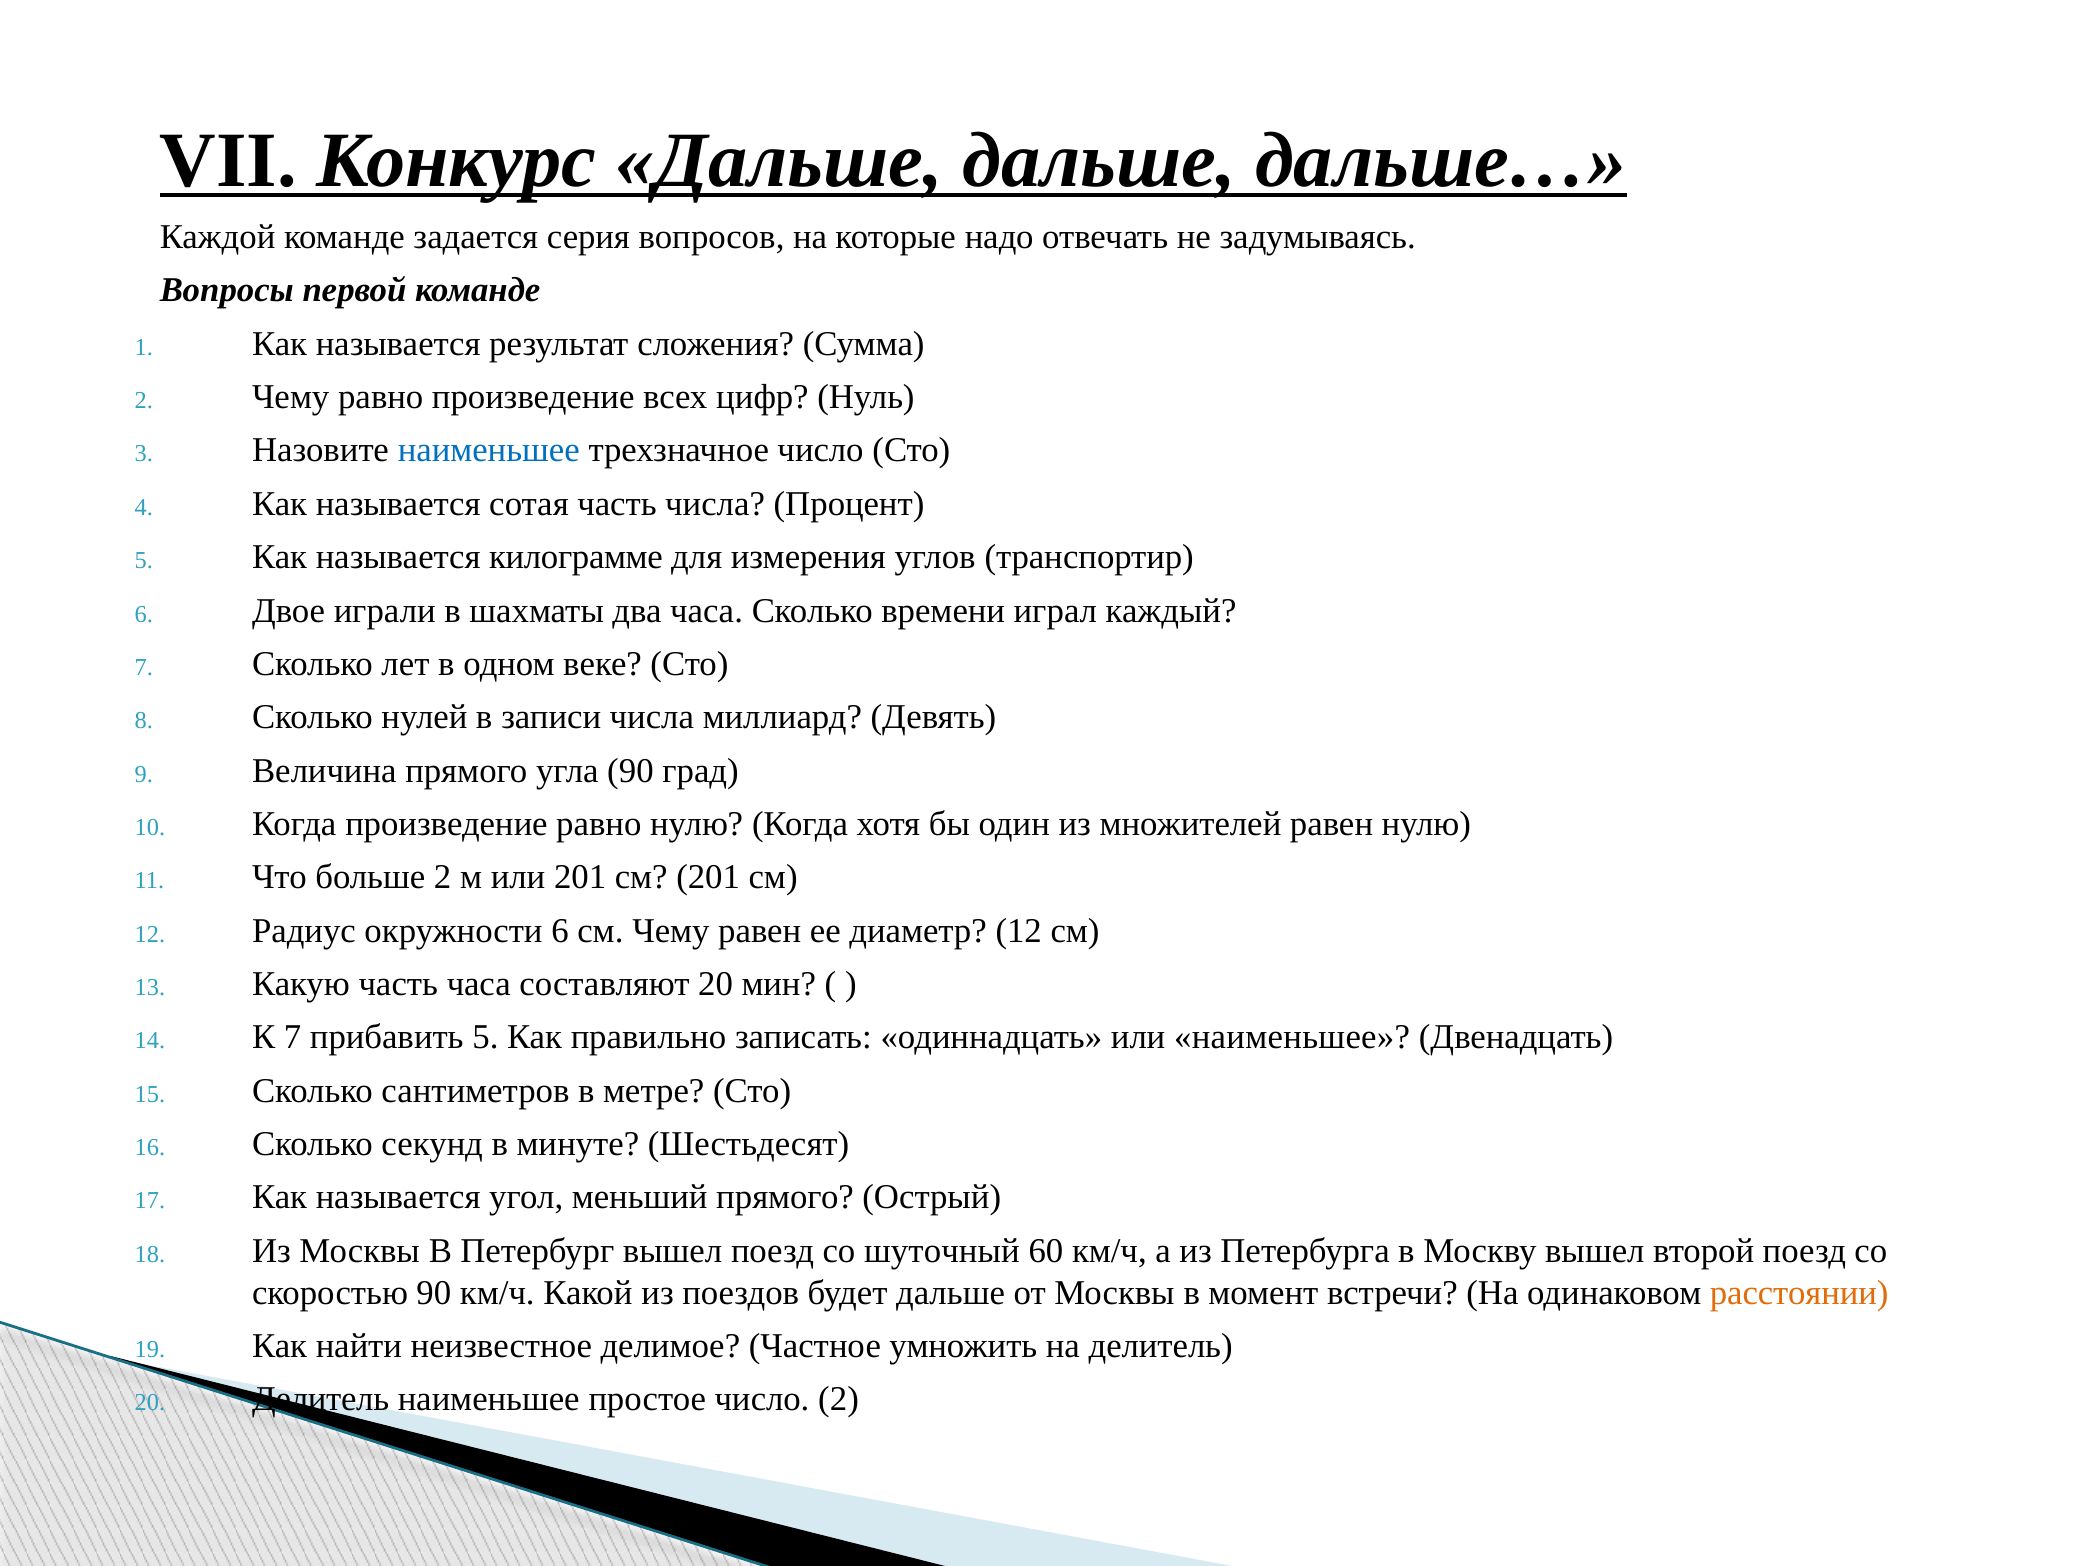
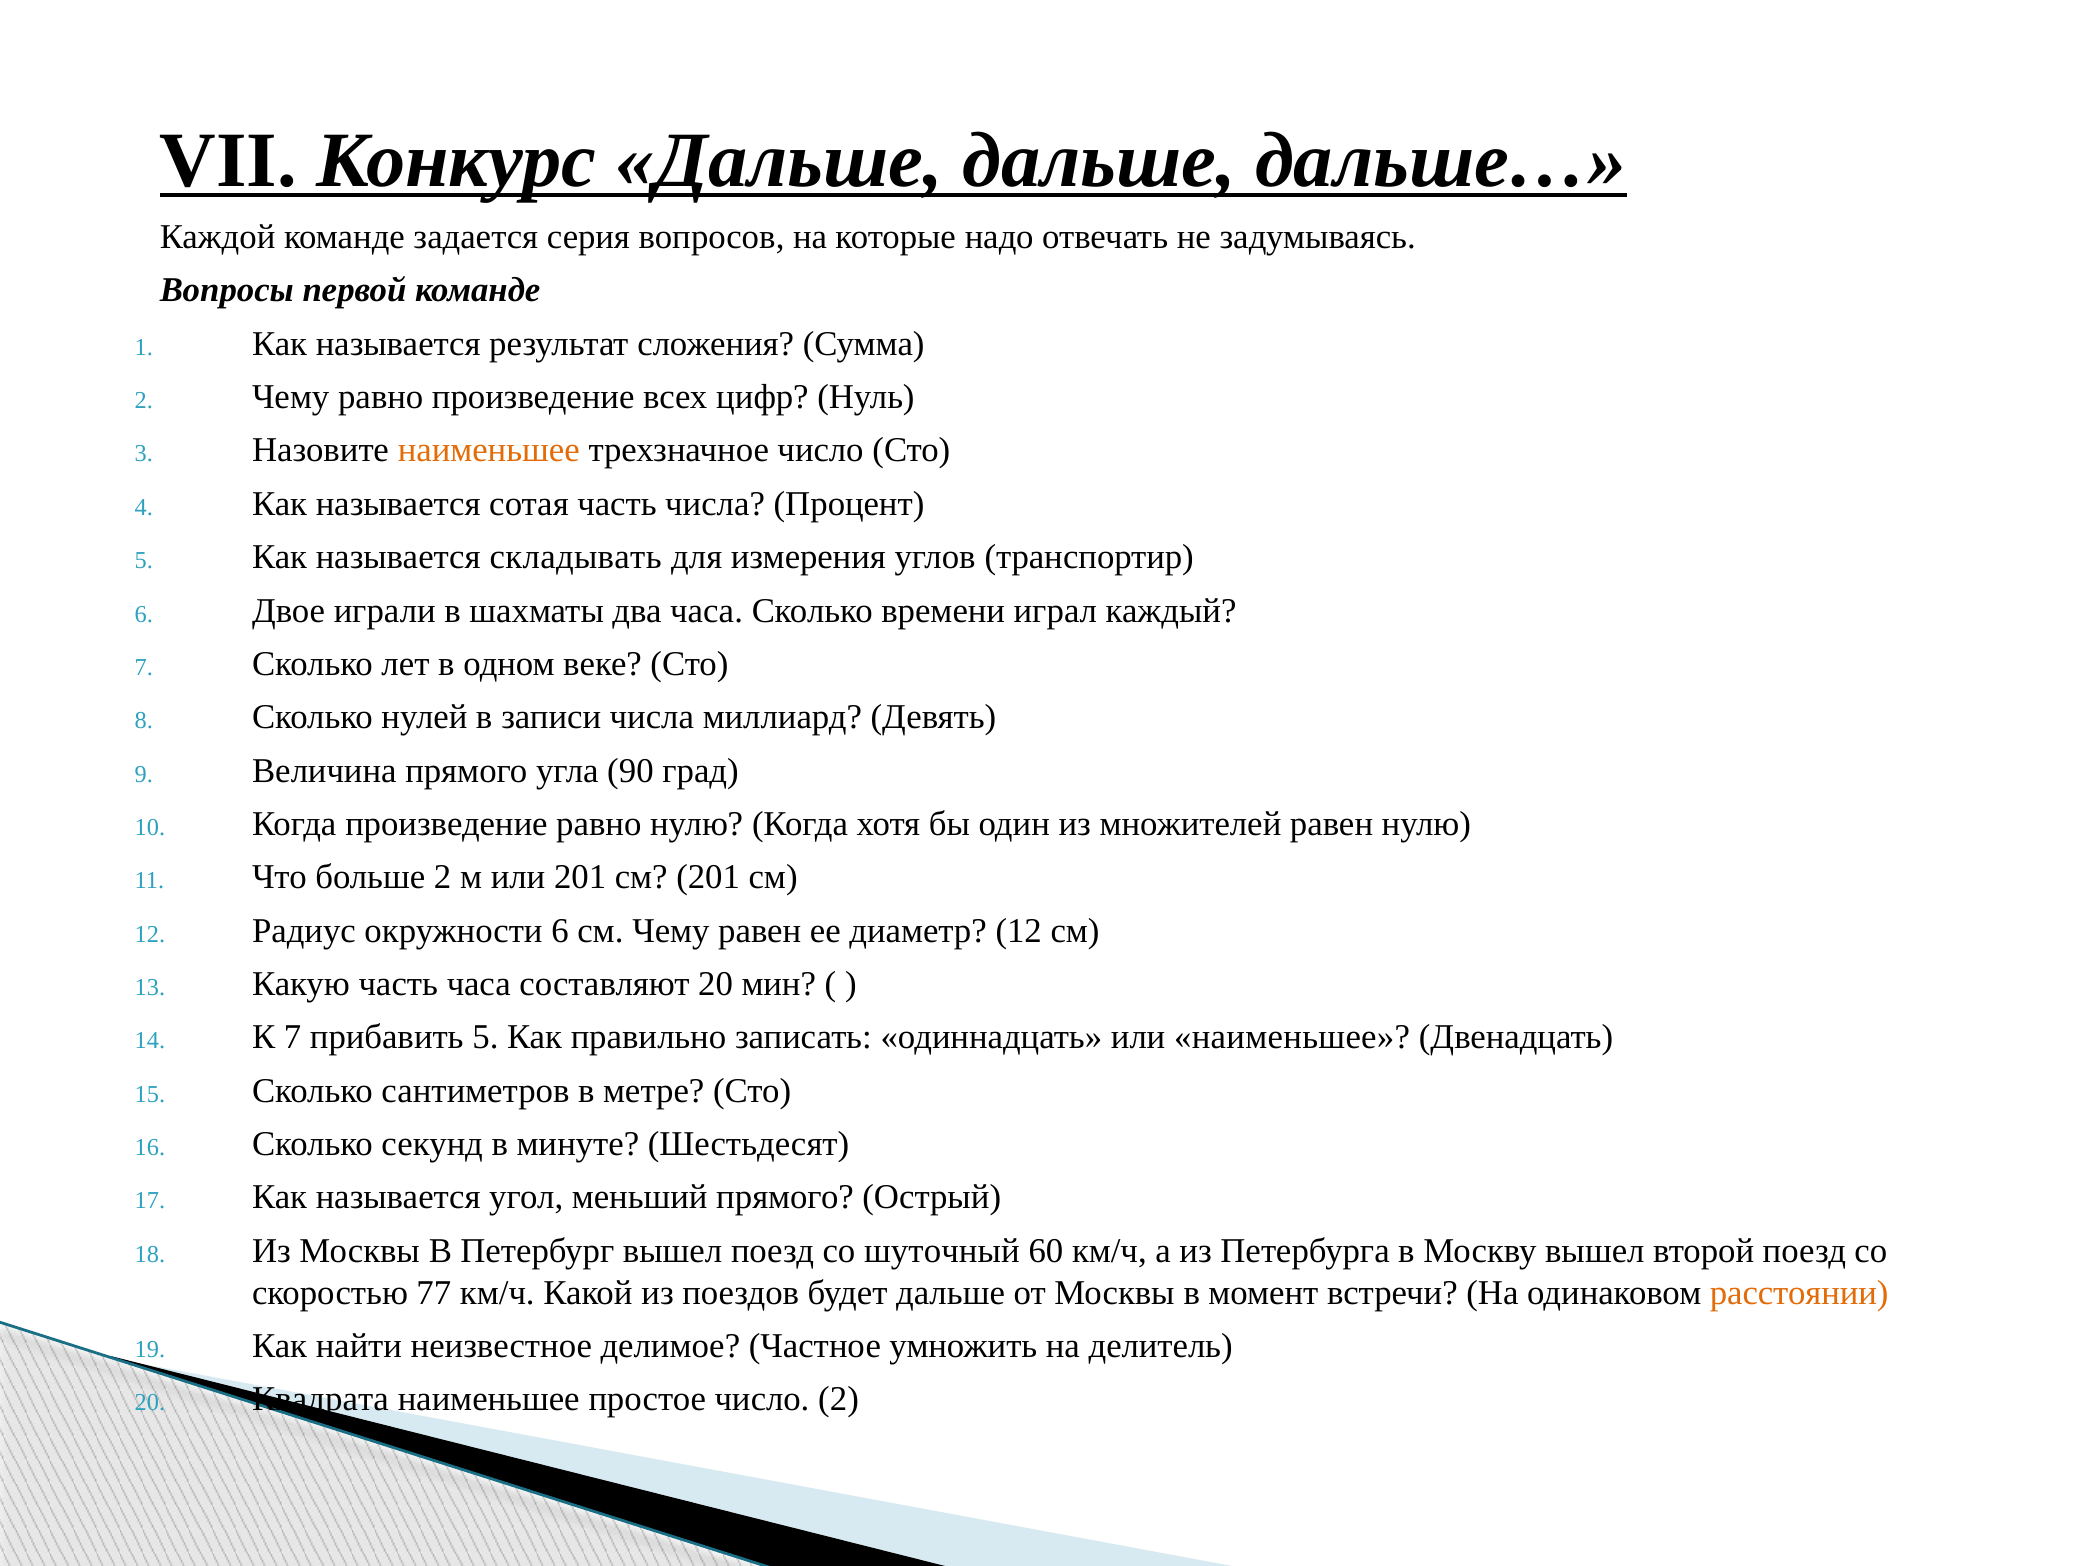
наименьшее colour: blue -> orange (489, 451)
килограмме: килограмме -> складывать (576, 557)
скоростью 90: 90 -> 77 (434, 1293)
20 Делитель: Делитель -> Квадрата (320, 1399)
